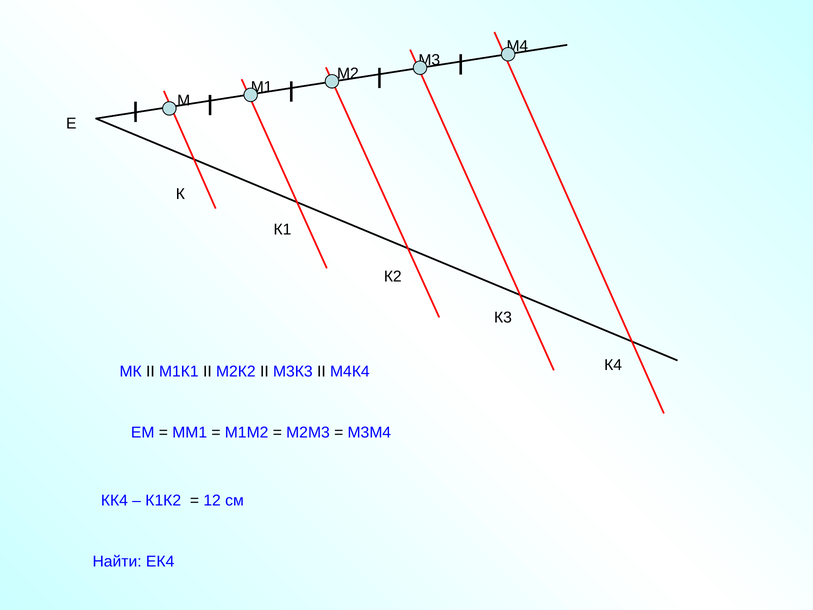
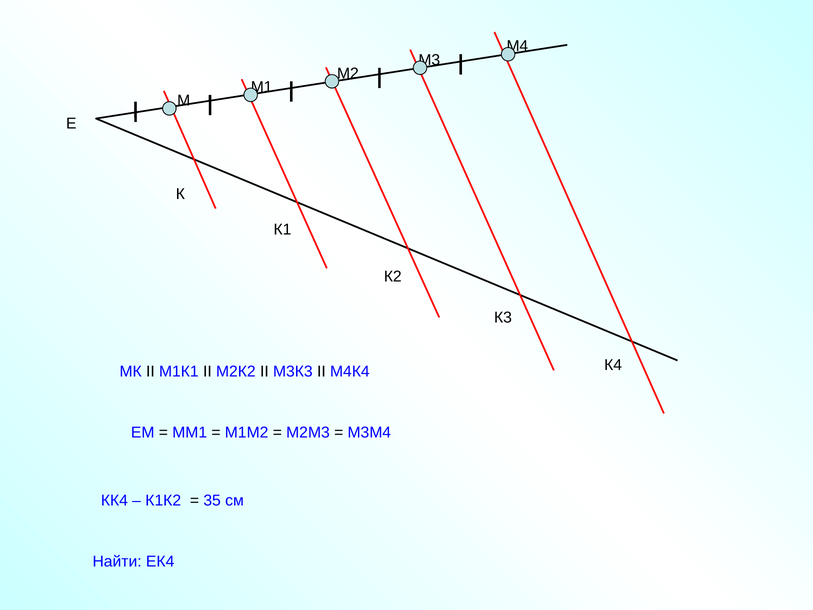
12: 12 -> 35 (212, 500)
